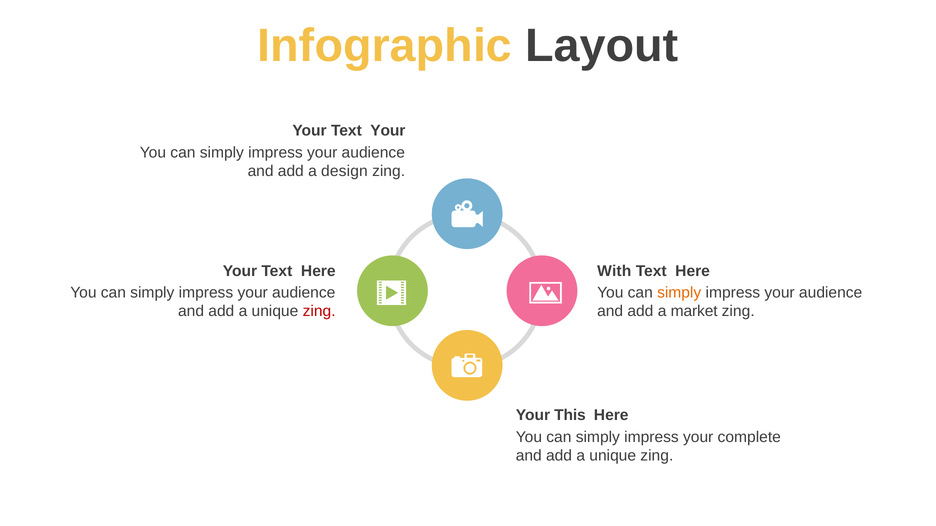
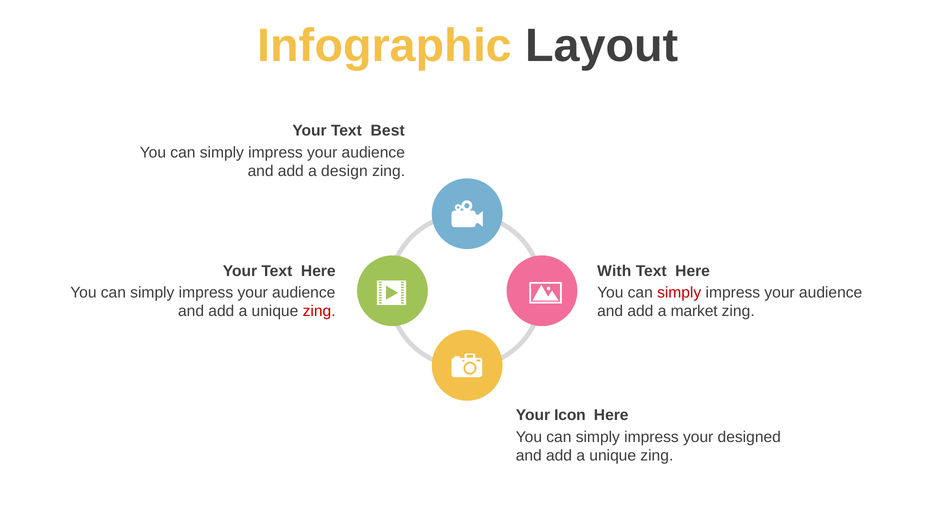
Text Your: Your -> Best (388, 131)
simply colour: orange -> red (679, 293)
This: This -> Icon (570, 416)
complete: complete -> designed (749, 437)
